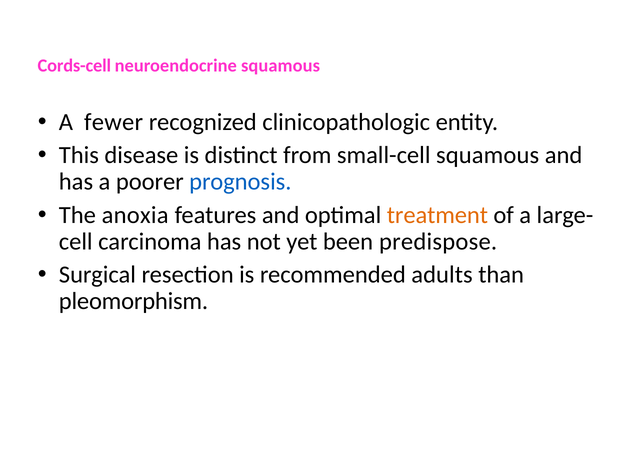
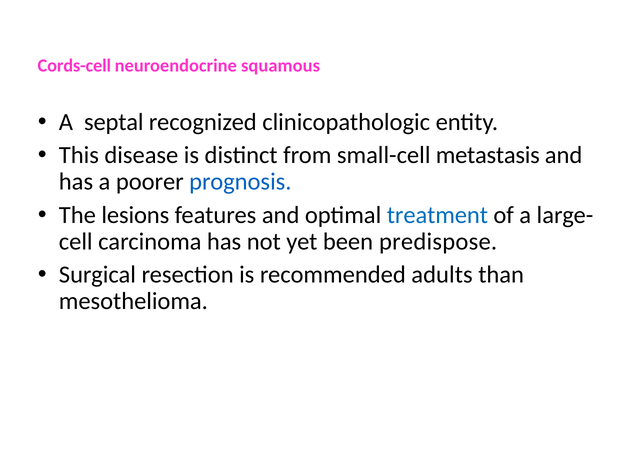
fewer: fewer -> septal (114, 122)
small-cell squamous: squamous -> metastasis (488, 155)
anoxia: anoxia -> lesions (135, 215)
treatment colour: orange -> blue (437, 215)
pleomorphism: pleomorphism -> mesothelioma (133, 301)
